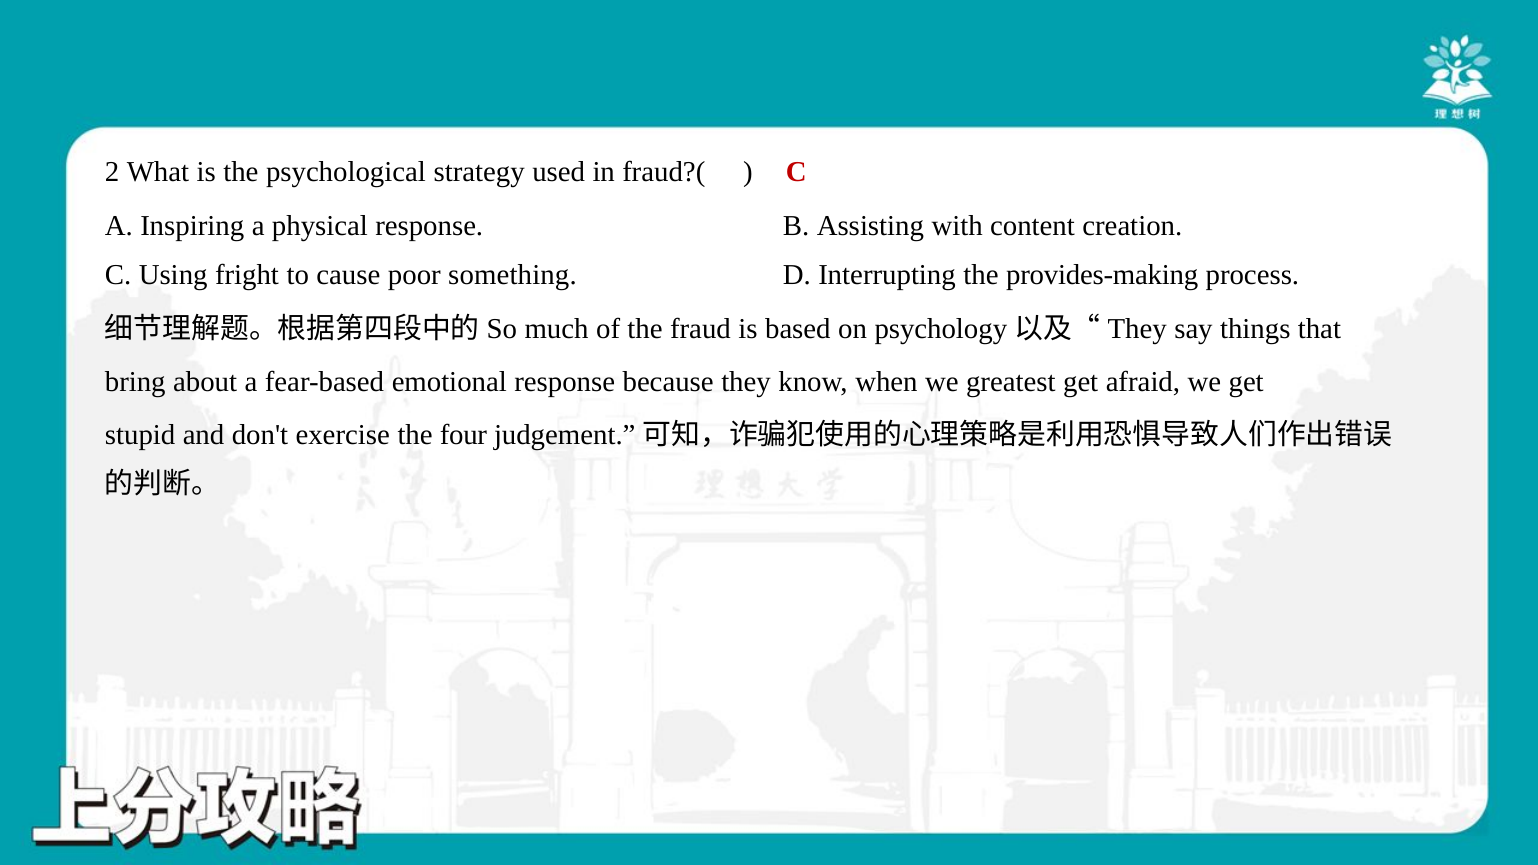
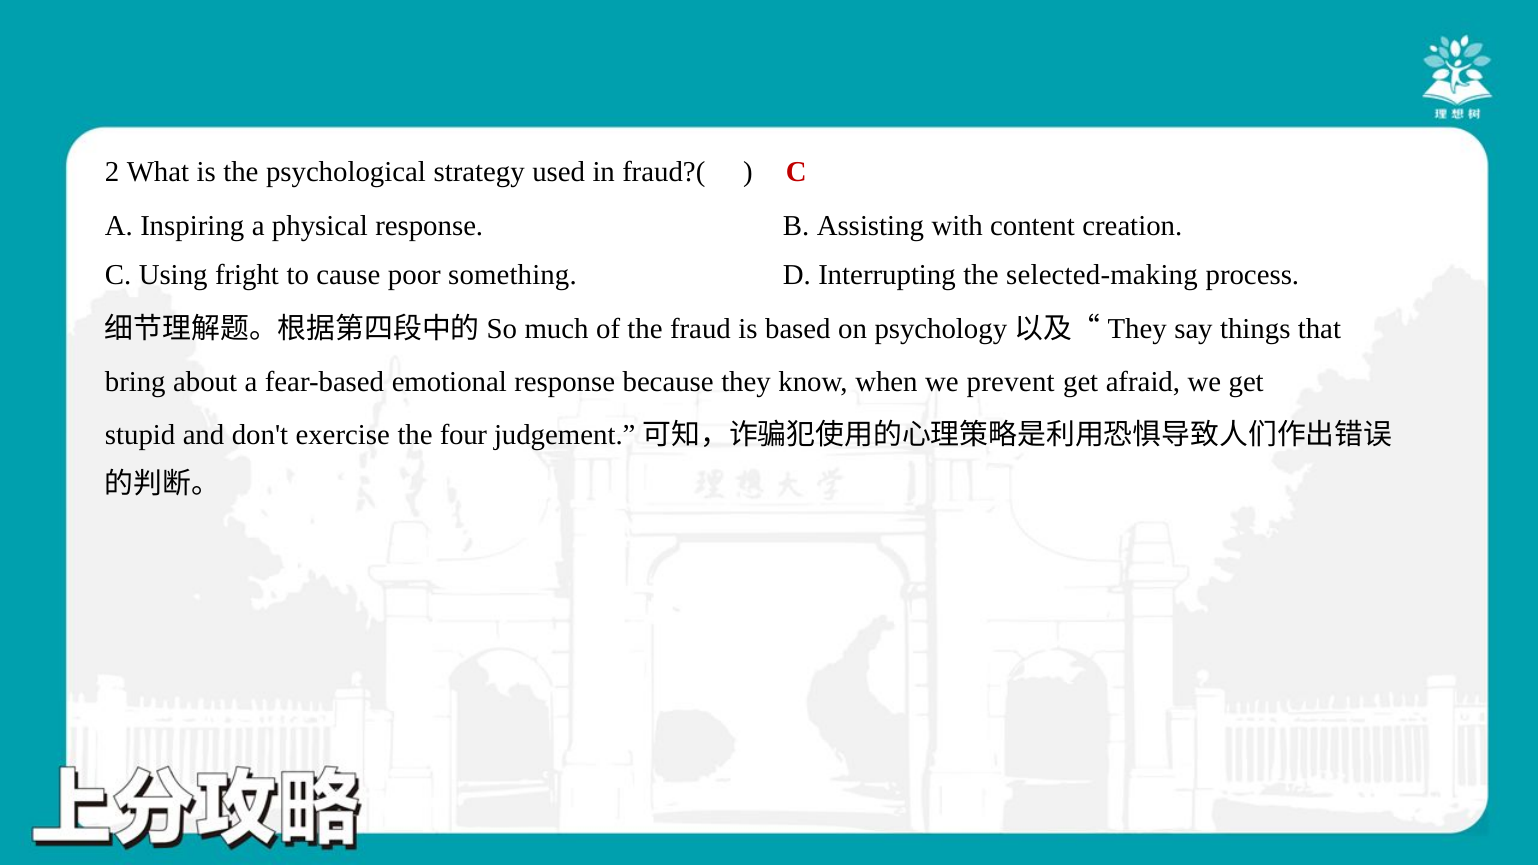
provides-making: provides-making -> selected-making (1102, 275)
greatest: greatest -> prevent (1011, 382)
